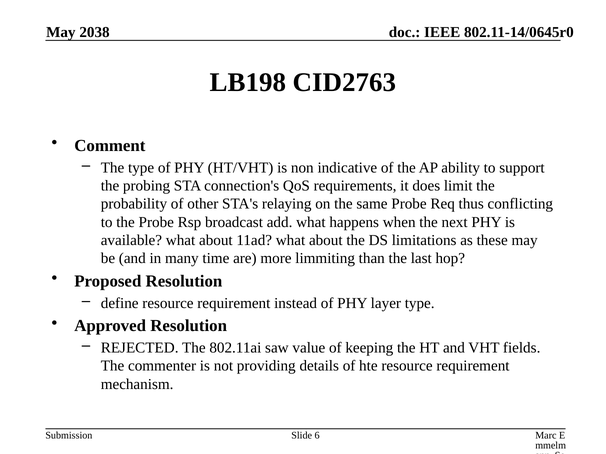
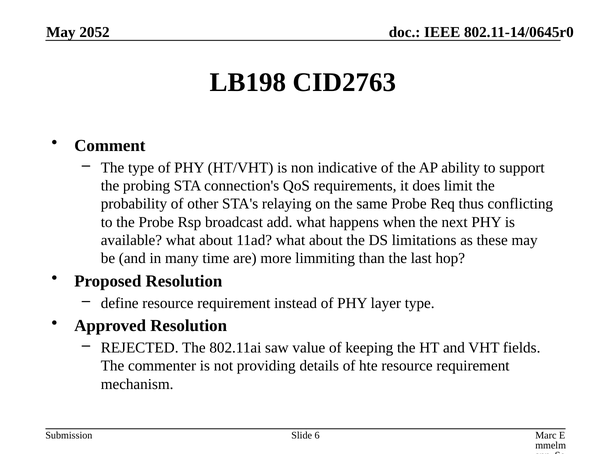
2038: 2038 -> 2052 (95, 32)
